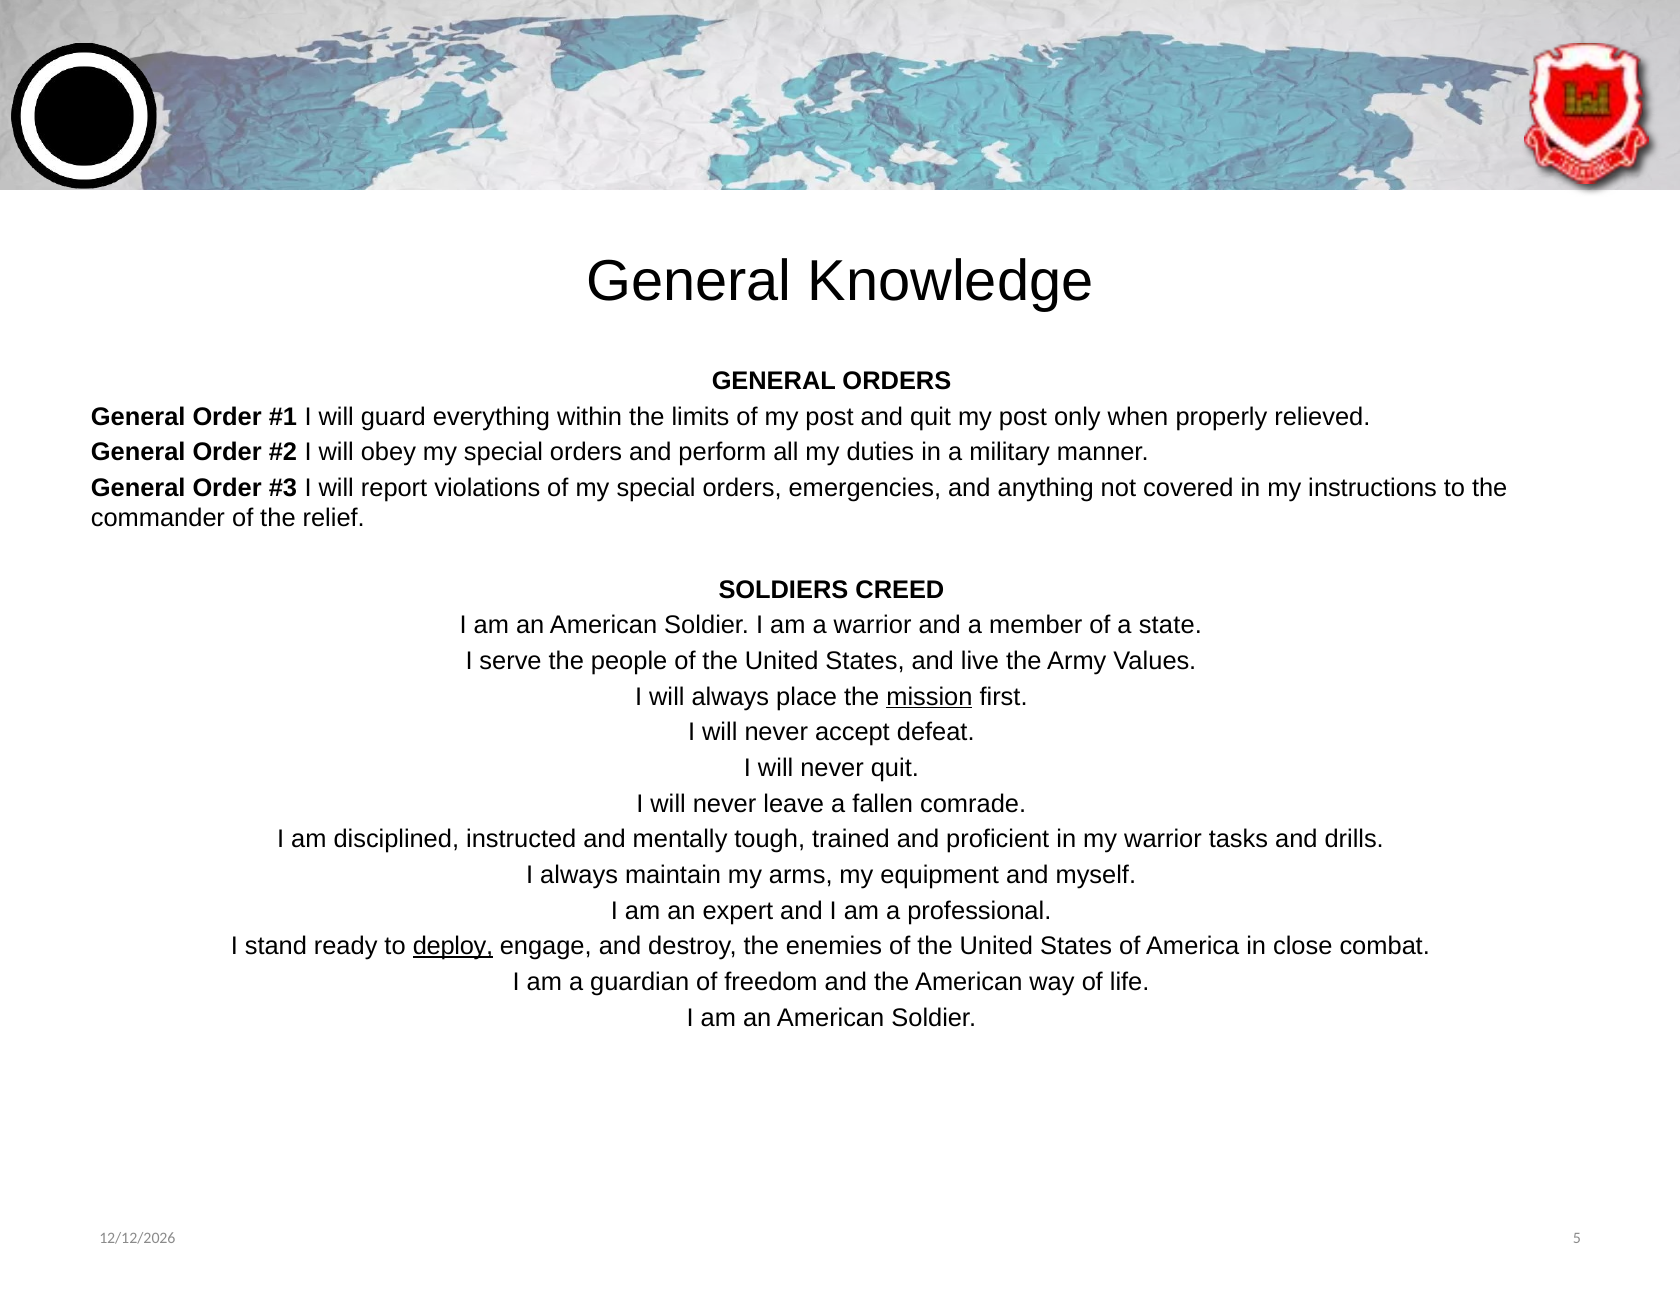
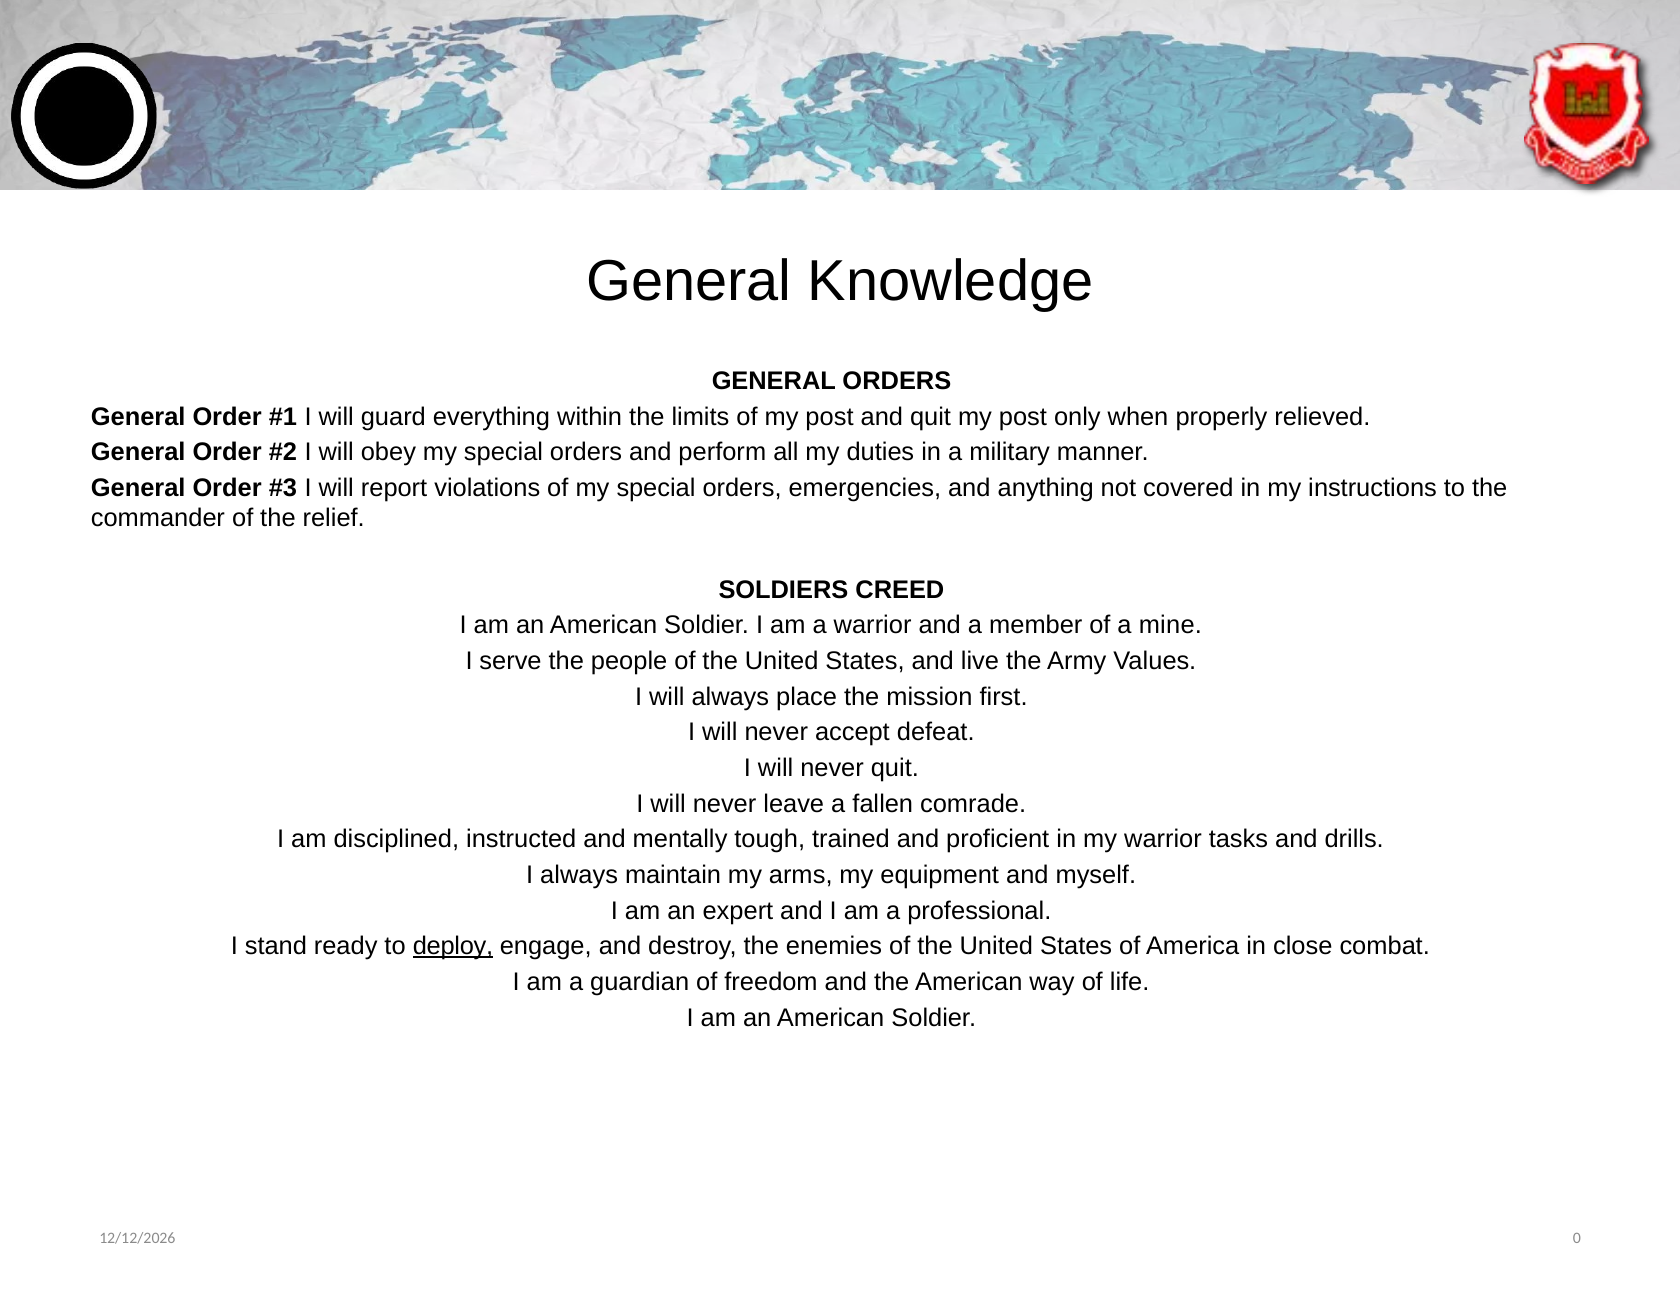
state: state -> mine (1170, 626)
mission underline: present -> none (929, 697)
5: 5 -> 0 (1577, 1239)
